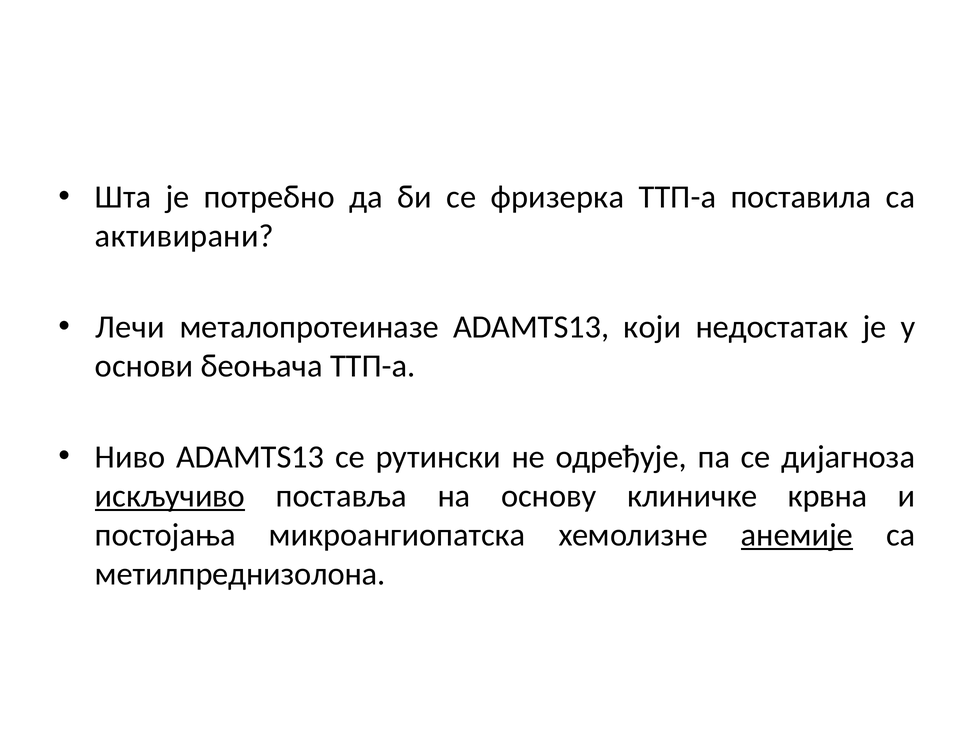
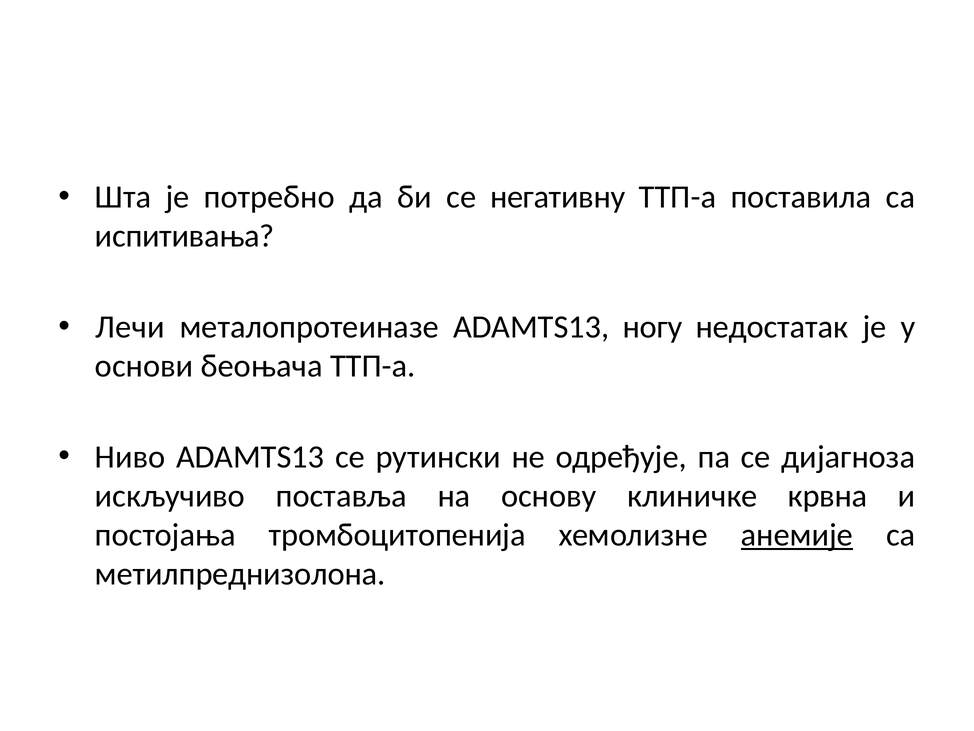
фризерка: фризерка -> негативну (558, 197)
активирани: активирани -> испитивања (185, 236)
који: који -> ногу (653, 327)
искључиво underline: present -> none (170, 496)
микроангиопатска: микроангиопатска -> тромбоцитопенија (397, 535)
